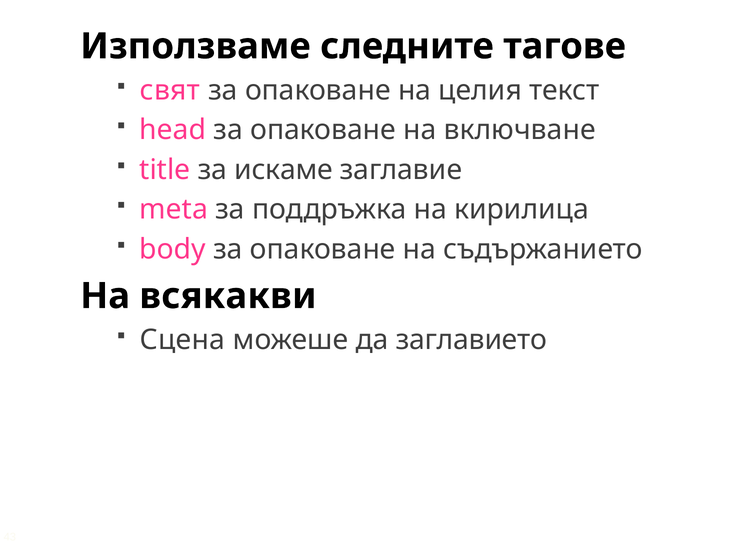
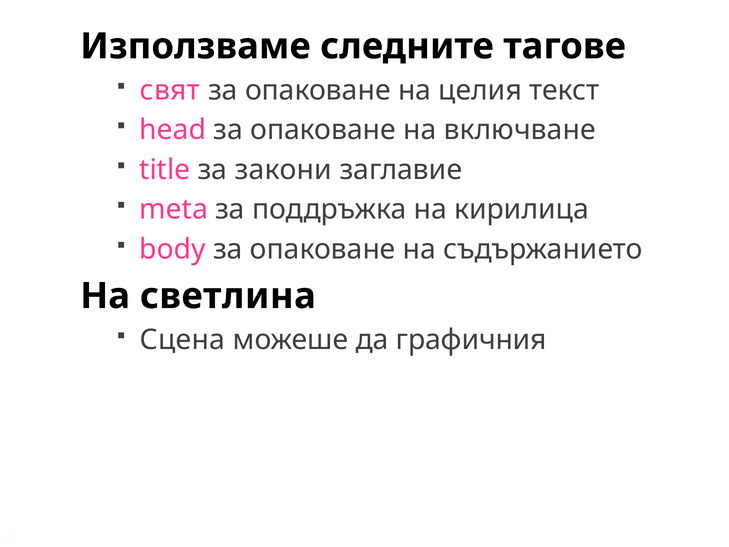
искаме: искаме -> закони (283, 170)
всякакви: всякакви -> светлина (228, 296)
заглавието: заглавието -> графичния (471, 340)
